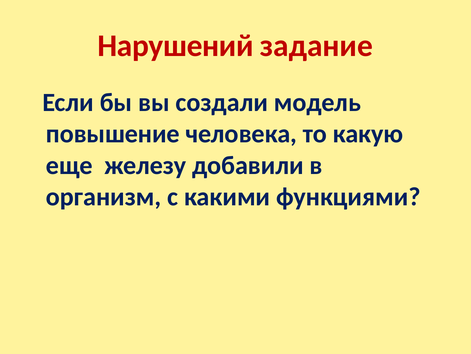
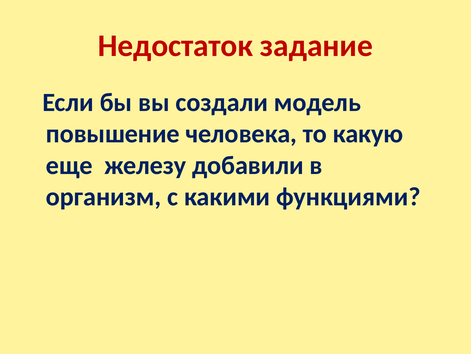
Нарушений: Нарушений -> Недостаток (175, 46)
